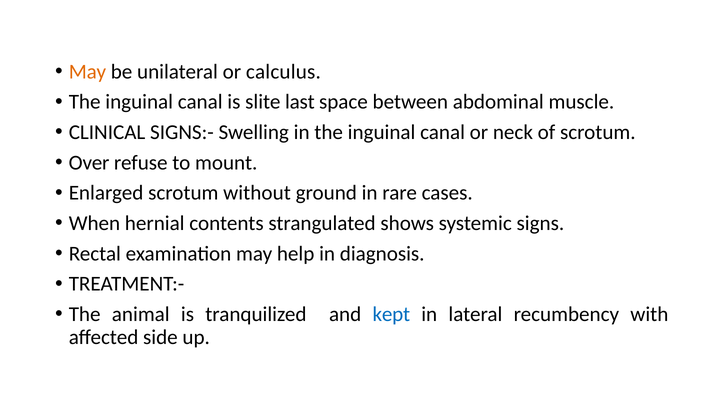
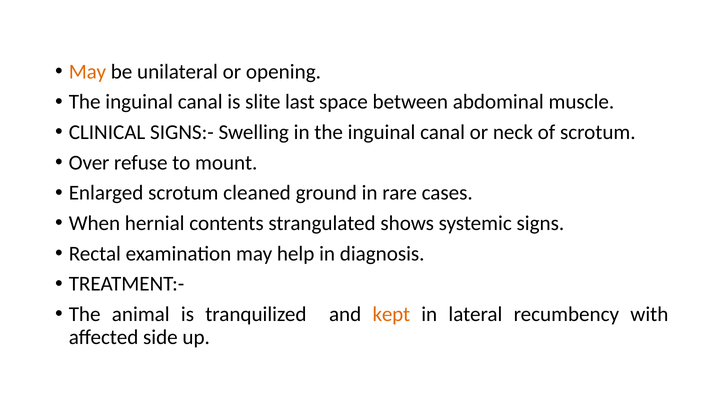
calculus: calculus -> opening (283, 72)
without: without -> cleaned (257, 193)
kept colour: blue -> orange (391, 314)
